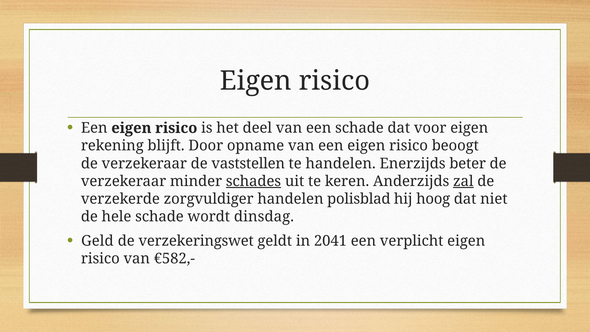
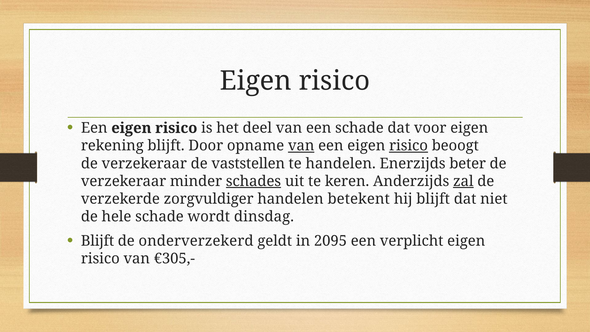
van underline: none -> present (301, 146)
risico underline: none -> present (409, 146)
polisblad: polisblad -> betekent (359, 199)
hij hoog: hoog -> blijft (433, 199)
Geld: Geld -> Blijft (98, 241)
verzekeringswet: verzekeringswet -> onderverzekerd (196, 241)
2041: 2041 -> 2095 (330, 241)
€582,-: €582,- -> €305,- (174, 259)
